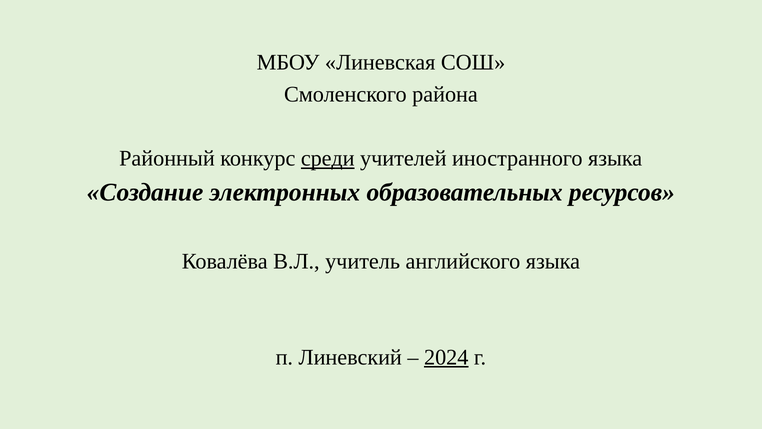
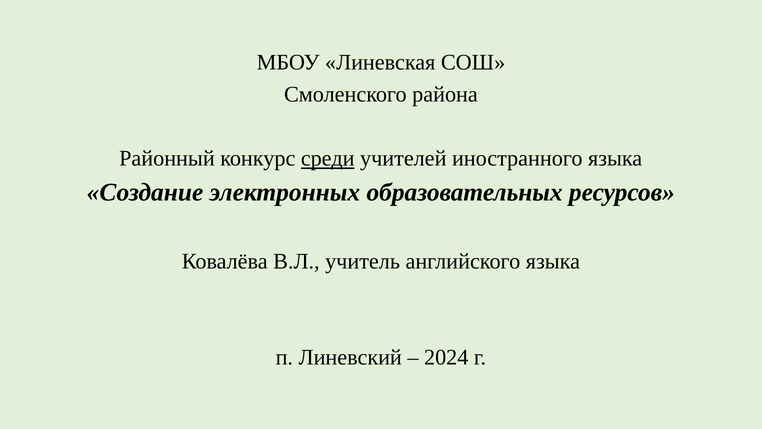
2024 underline: present -> none (446, 357)
